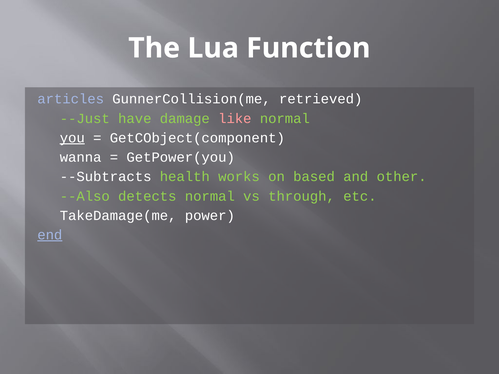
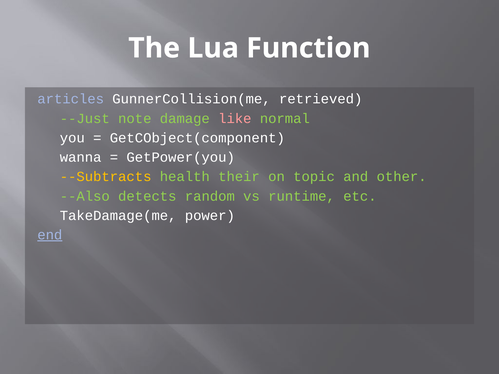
have: have -> note (135, 119)
you underline: present -> none (72, 138)
--Subtracts colour: white -> yellow (106, 177)
works: works -> their (239, 177)
based: based -> topic (314, 177)
detects normal: normal -> random (210, 196)
through: through -> runtime (302, 196)
